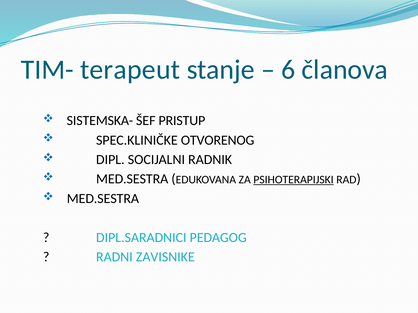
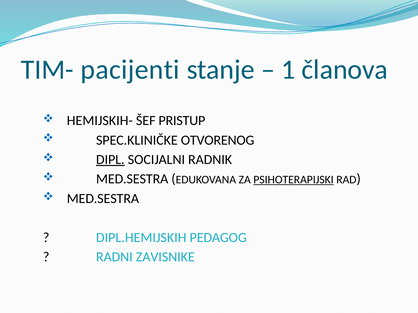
terapeut: terapeut -> pacijenti (130, 70)
6: 6 -> 1 (288, 70)
SISTEMSKA-: SISTEMSKA- -> HEMIJSKIH- (100, 121)
DIPL underline: none -> present (110, 160)
DIPL.SARADNICI: DIPL.SARADNICI -> DIPL.HEMIJSKIH (141, 238)
